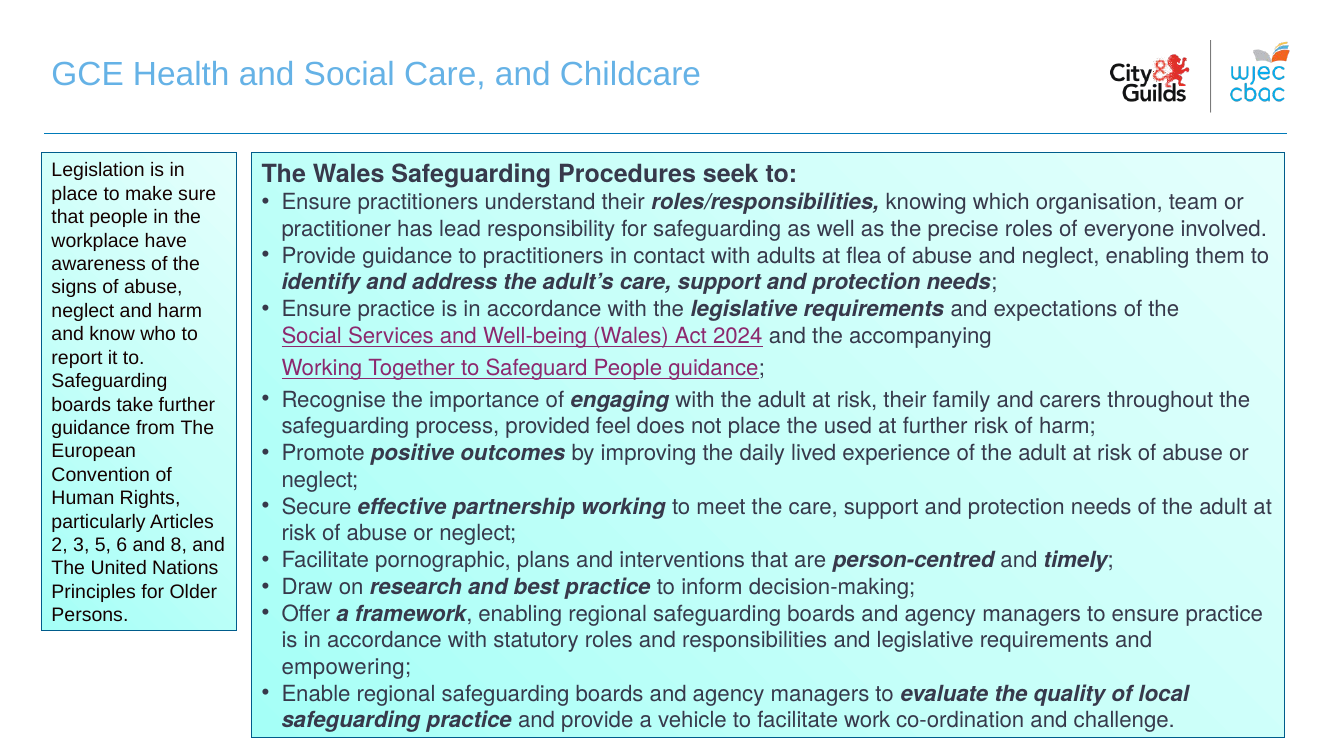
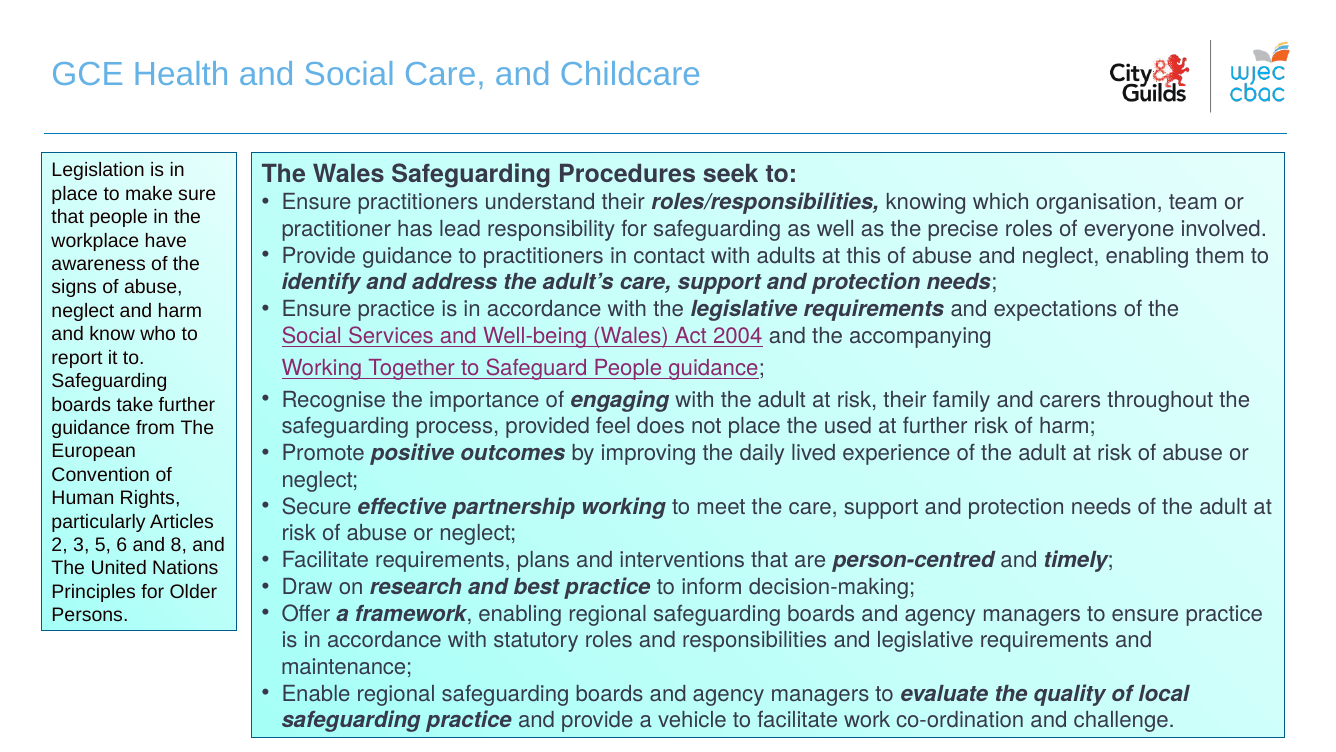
flea: flea -> this (864, 256)
2024: 2024 -> 2004 (738, 336)
Facilitate pornographic: pornographic -> requirements (443, 560)
empowering: empowering -> maintenance (347, 667)
